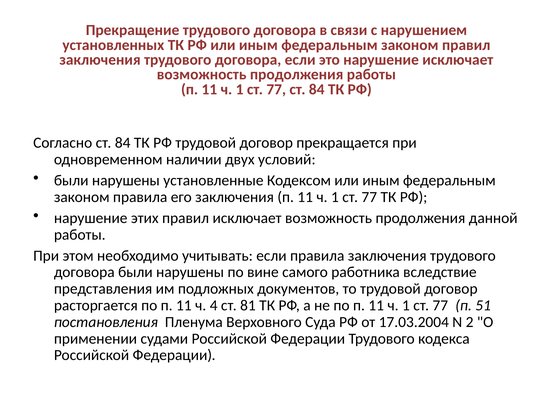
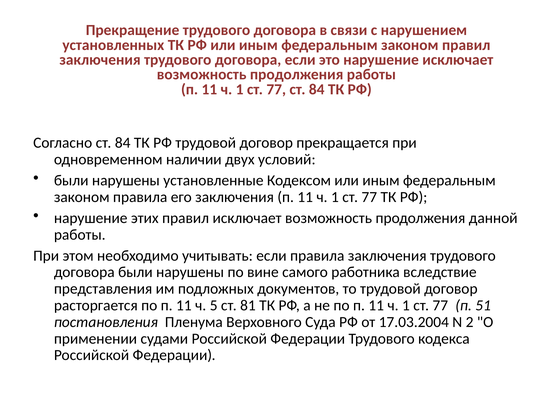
4: 4 -> 5 (214, 305)
